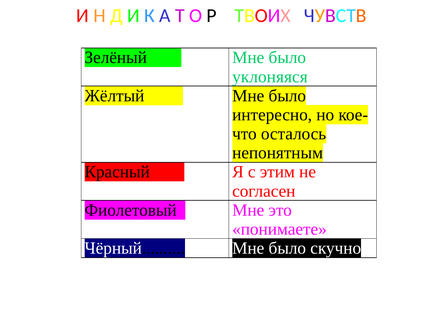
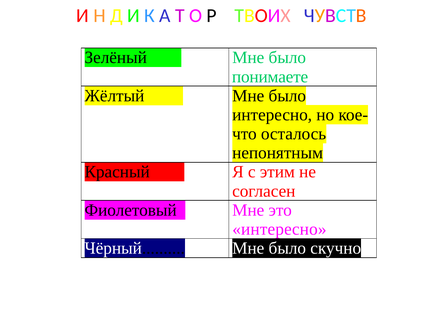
уклоняяся: уклоняяся -> понимаете (270, 77)
понимаете: понимаете -> интересно (279, 229)
